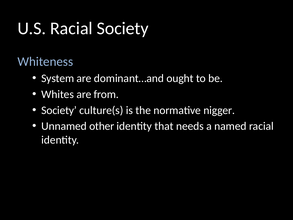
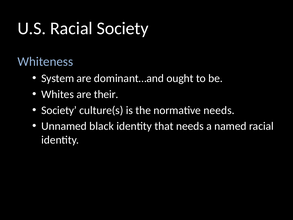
from: from -> their (106, 94)
normative nigger: nigger -> needs (219, 110)
other: other -> black (102, 126)
